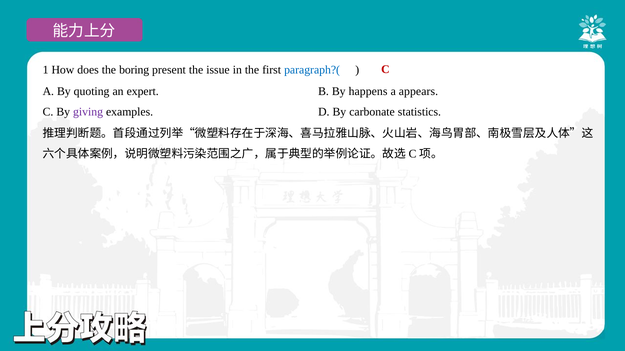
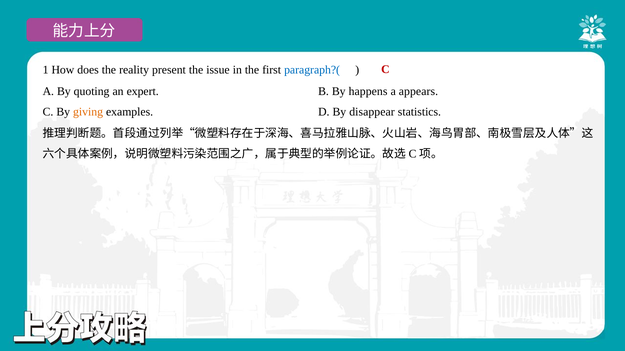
boring: boring -> reality (134, 70)
giving colour: purple -> orange (88, 112)
carbonate: carbonate -> disappear (372, 112)
